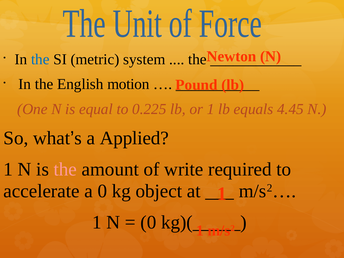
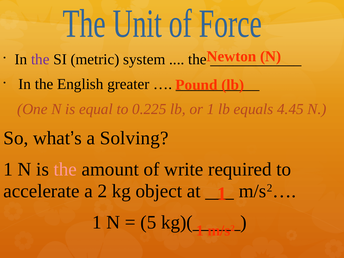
the colour: blue -> purple (40, 59)
motion: motion -> greater (128, 84)
Applied: Applied -> Solving (134, 138)
a 0: 0 -> 2 (102, 191)
0: 0 -> 5 (148, 222)
